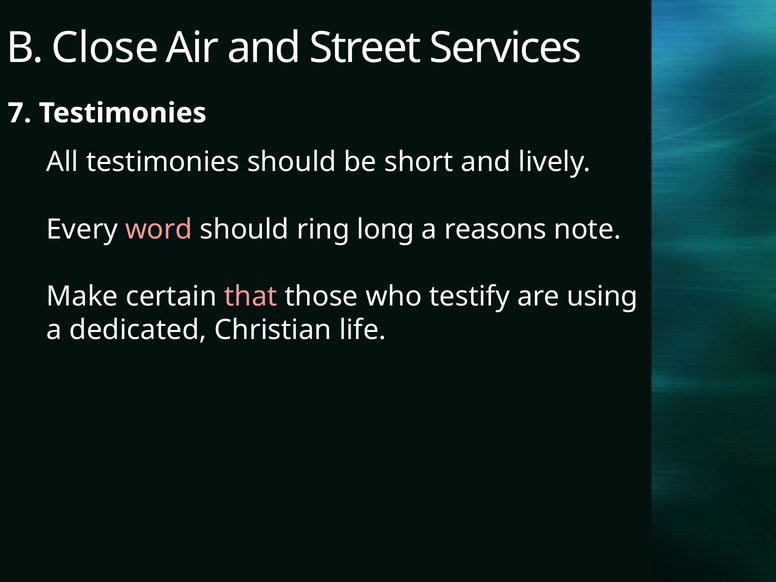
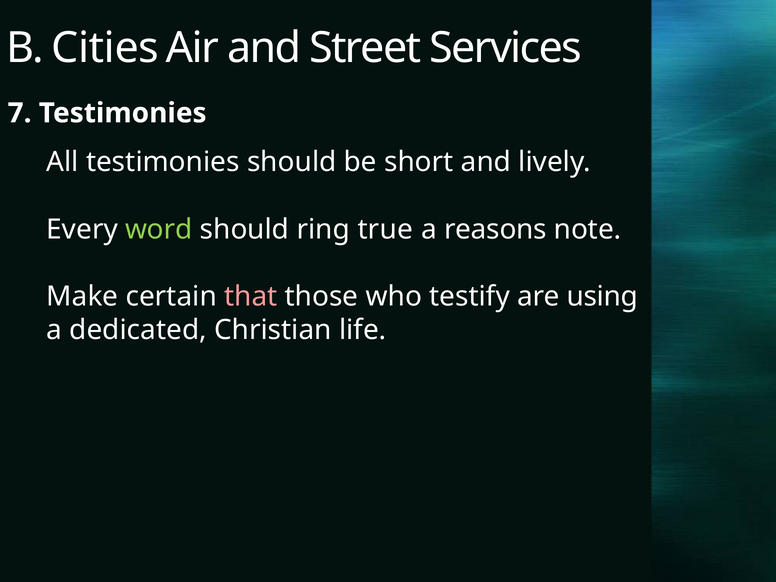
Close: Close -> Cities (105, 48)
word colour: pink -> light green (159, 229)
long: long -> true (385, 229)
